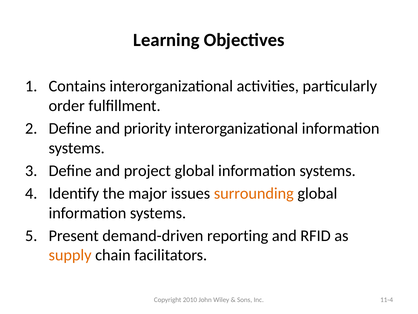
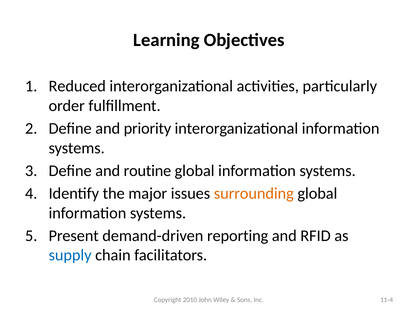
Contains: Contains -> Reduced (77, 86)
project: project -> routine (147, 170)
supply colour: orange -> blue (70, 255)
